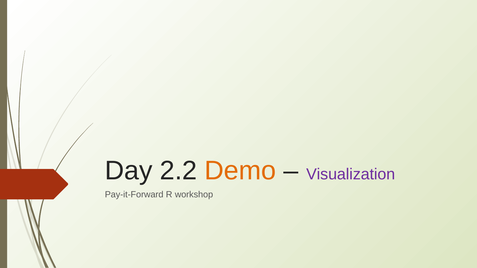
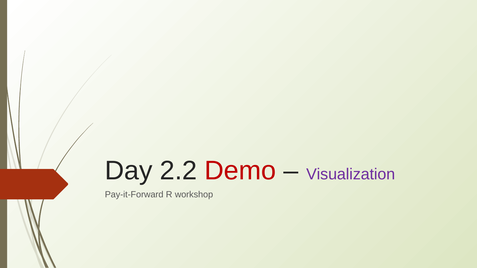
Demo colour: orange -> red (240, 171)
